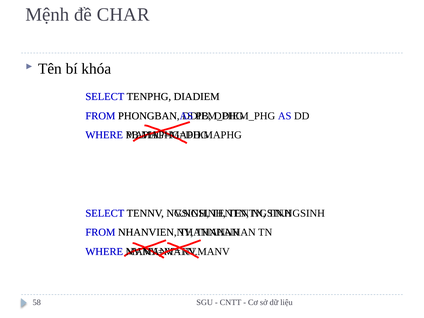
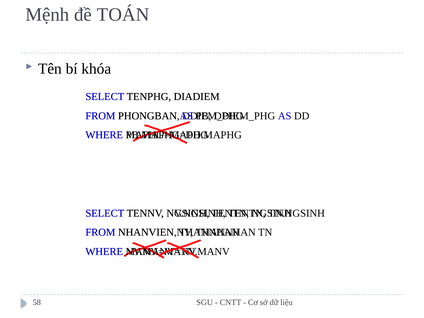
CHAR: CHAR -> TOÁN (123, 15)
